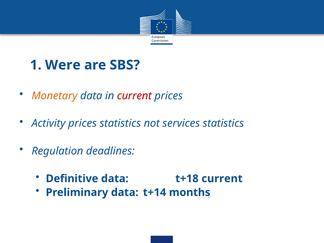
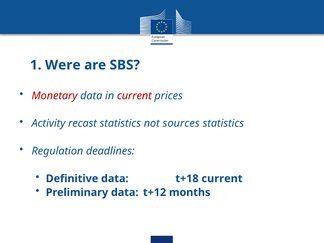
Monetary colour: orange -> red (55, 96)
Activity prices: prices -> recast (83, 123)
services: services -> sources (181, 123)
t+14: t+14 -> t+12 (155, 192)
